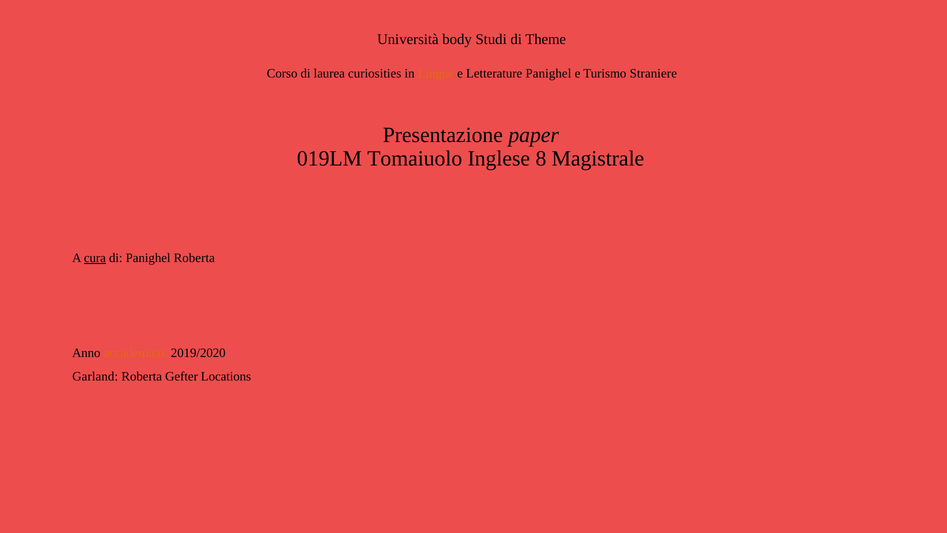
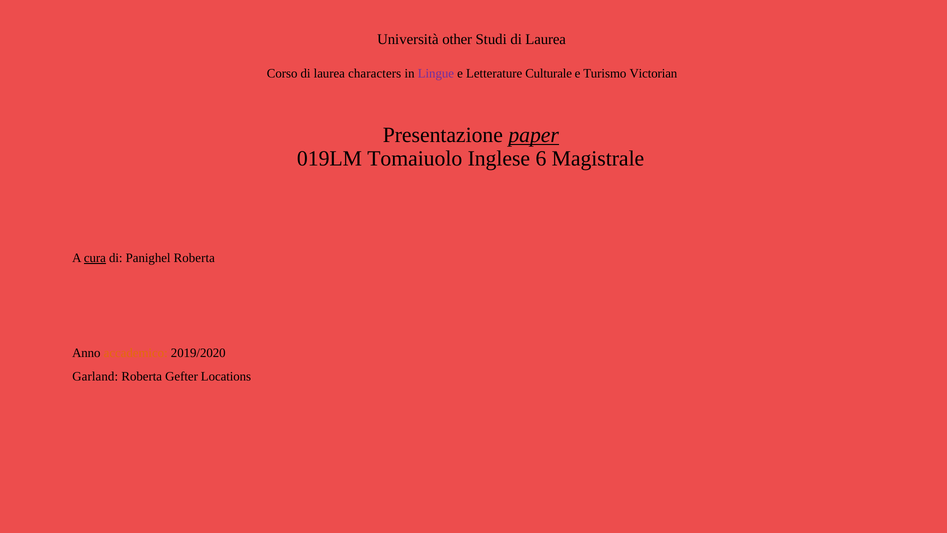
body: body -> other (457, 39)
Studi di Theme: Theme -> Laurea (546, 39)
curiosities: curiosities -> characters (375, 73)
Lingue colour: orange -> purple (436, 73)
Letterature Panighel: Panighel -> Culturale (549, 73)
Straniere: Straniere -> Victorian (653, 73)
paper underline: none -> present (534, 135)
8: 8 -> 6 (541, 158)
